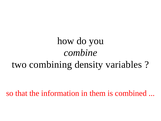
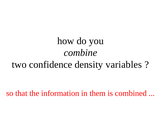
combining: combining -> confidence (51, 64)
